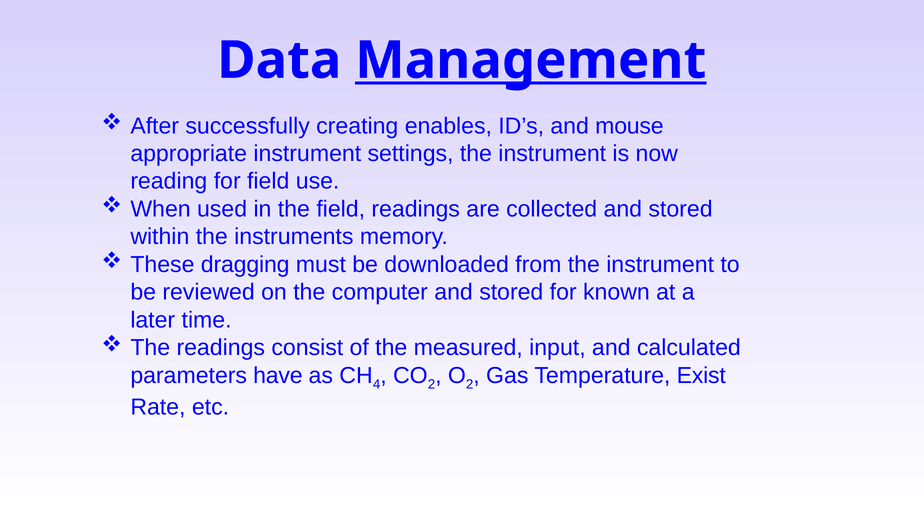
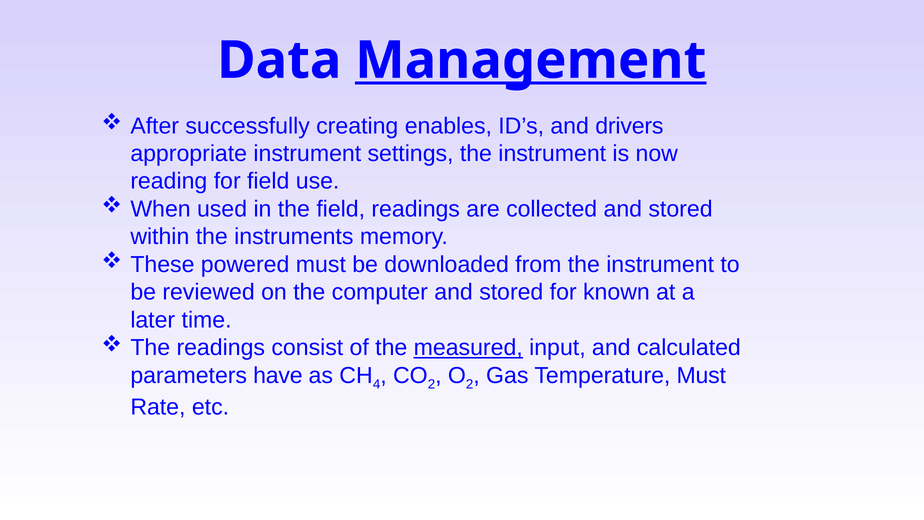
mouse: mouse -> drivers (629, 126)
dragging: dragging -> powered (245, 264)
measured underline: none -> present (468, 348)
Temperature Exist: Exist -> Must (701, 375)
